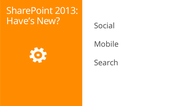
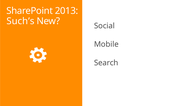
Have’s: Have’s -> Such’s (20, 21)
